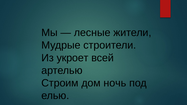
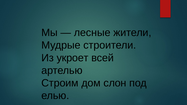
ночь: ночь -> слон (115, 83)
